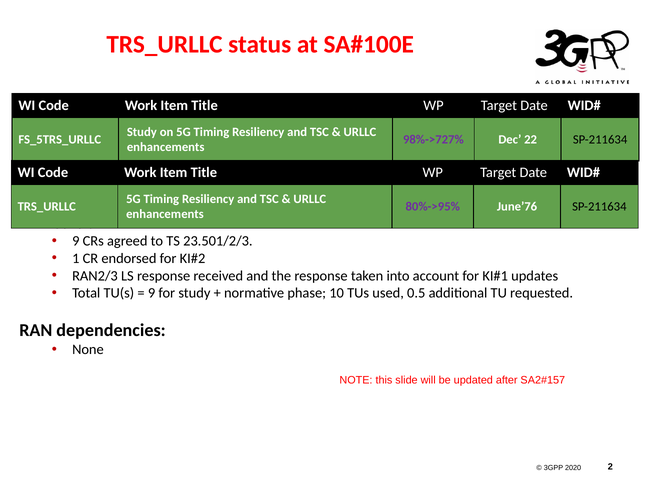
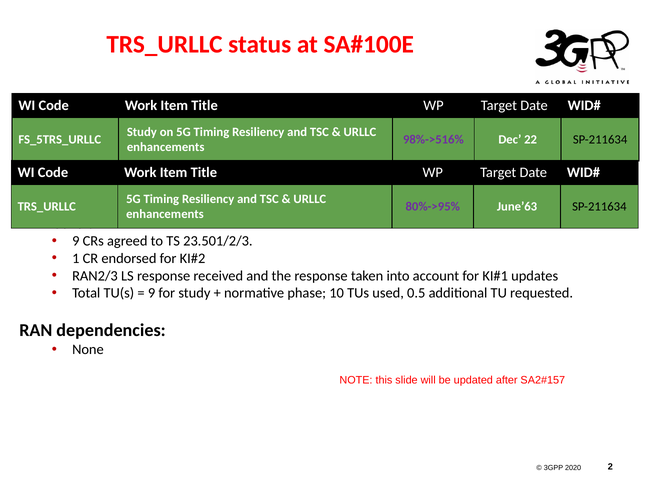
98%->727%: 98%->727% -> 98%->516% (433, 140)
June’76: June’76 -> June’63 (517, 207)
